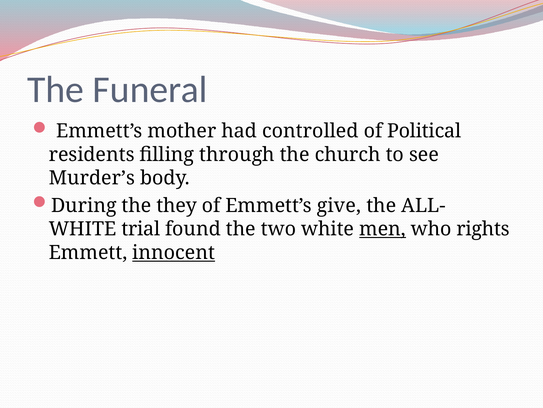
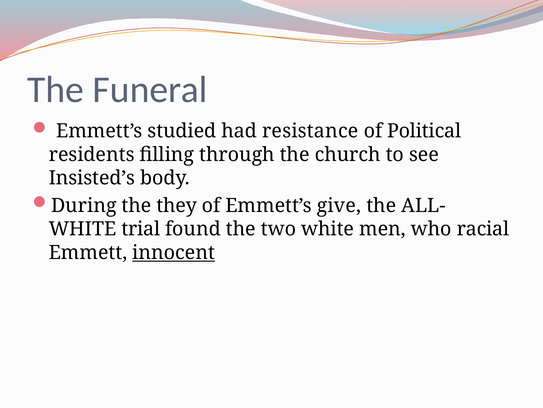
mother: mother -> studied (182, 131)
controlled: controlled -> resistance (310, 131)
Murder’s: Murder’s -> Insisted’s (92, 178)
men underline: present -> none (383, 229)
rights: rights -> racial (483, 229)
